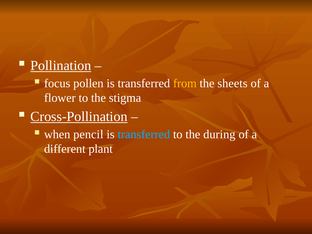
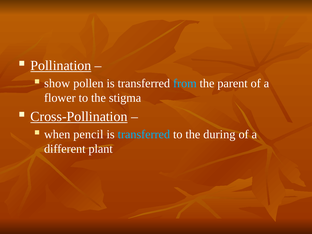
focus: focus -> show (57, 83)
from colour: yellow -> light blue (185, 83)
sheets: sheets -> parent (233, 83)
